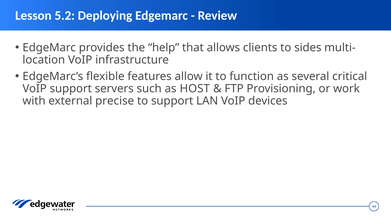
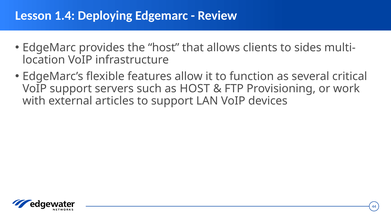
5.2: 5.2 -> 1.4 (65, 16)
the help: help -> host (164, 48)
precise: precise -> articles (115, 101)
